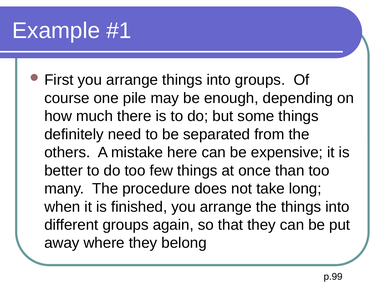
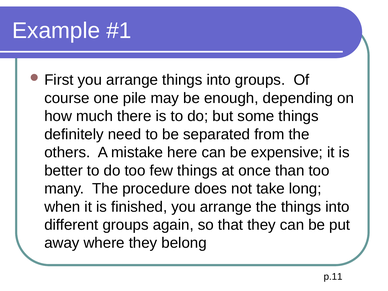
p.99: p.99 -> p.11 (333, 277)
